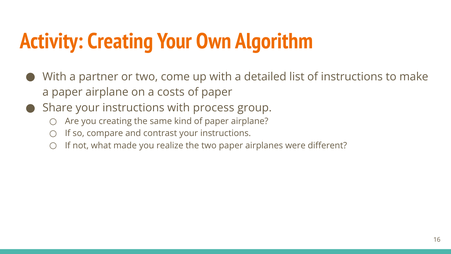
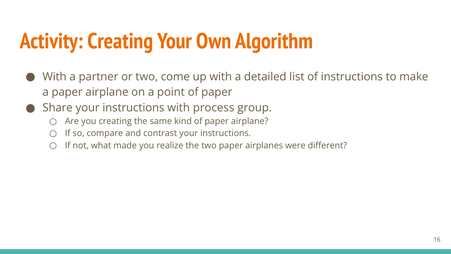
costs: costs -> point (171, 92)
